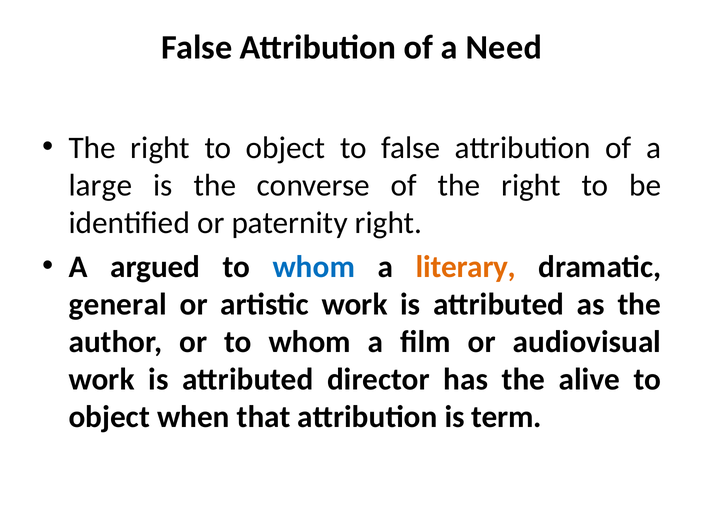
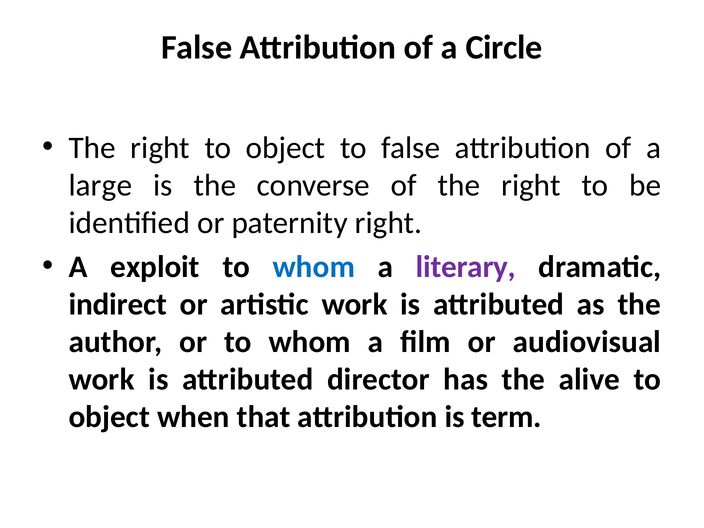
Need: Need -> Circle (504, 48)
argued: argued -> exploit (155, 267)
literary colour: orange -> purple (466, 267)
general: general -> indirect (118, 304)
